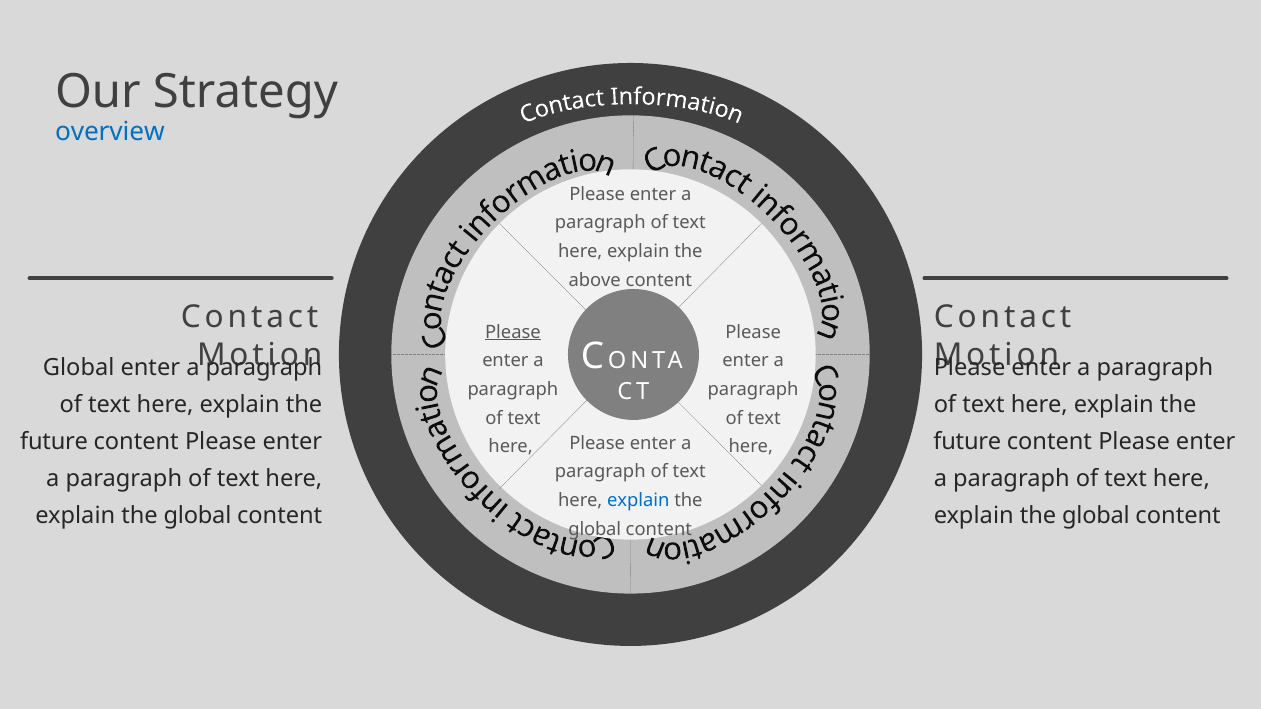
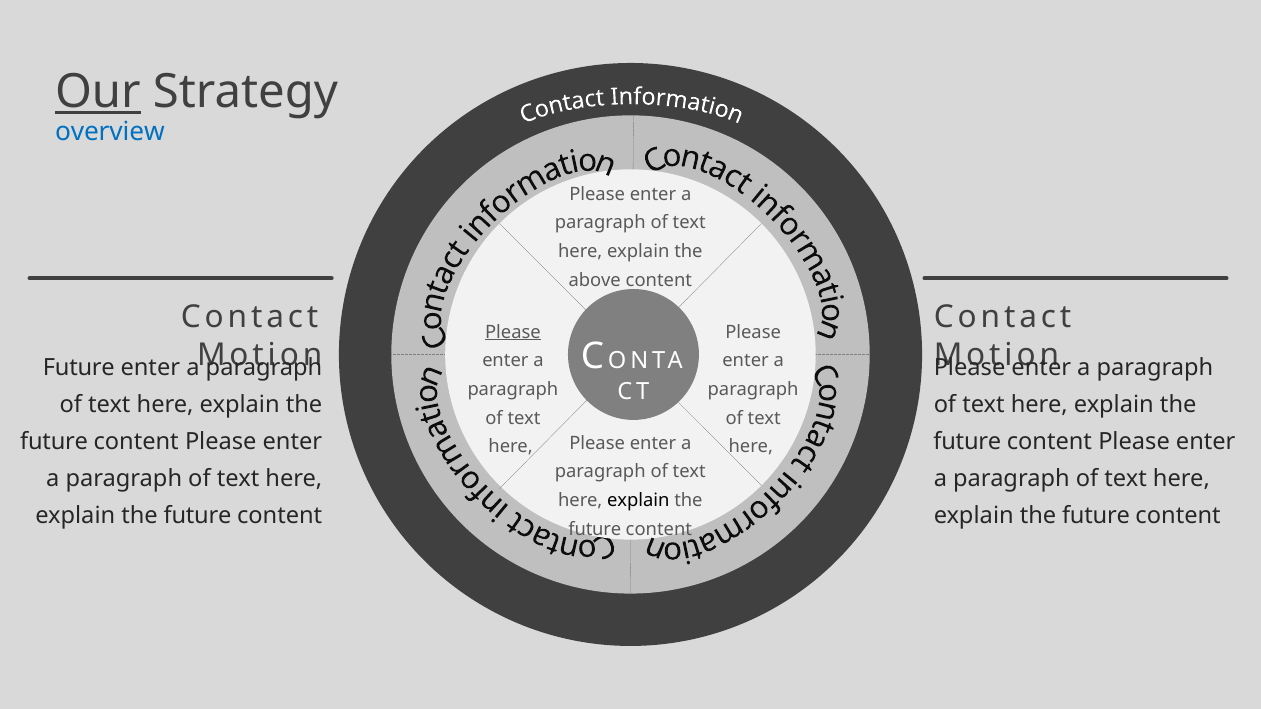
Our underline: none -> present (98, 92)
Global: Global -> Future (79, 368)
explain colour: blue -> black (638, 500)
global: global -> future (198, 515)
global: global -> future (1096, 515)
global: global -> future (595, 529)
